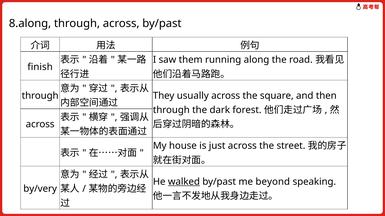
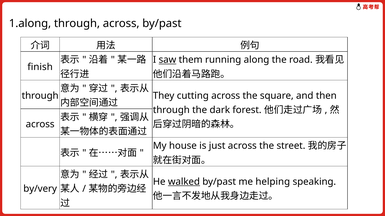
8.along: 8.along -> 1.along (30, 24)
saw underline: none -> present (167, 60)
usually: usually -> cutting (193, 96)
beyond: beyond -> helping (273, 182)
